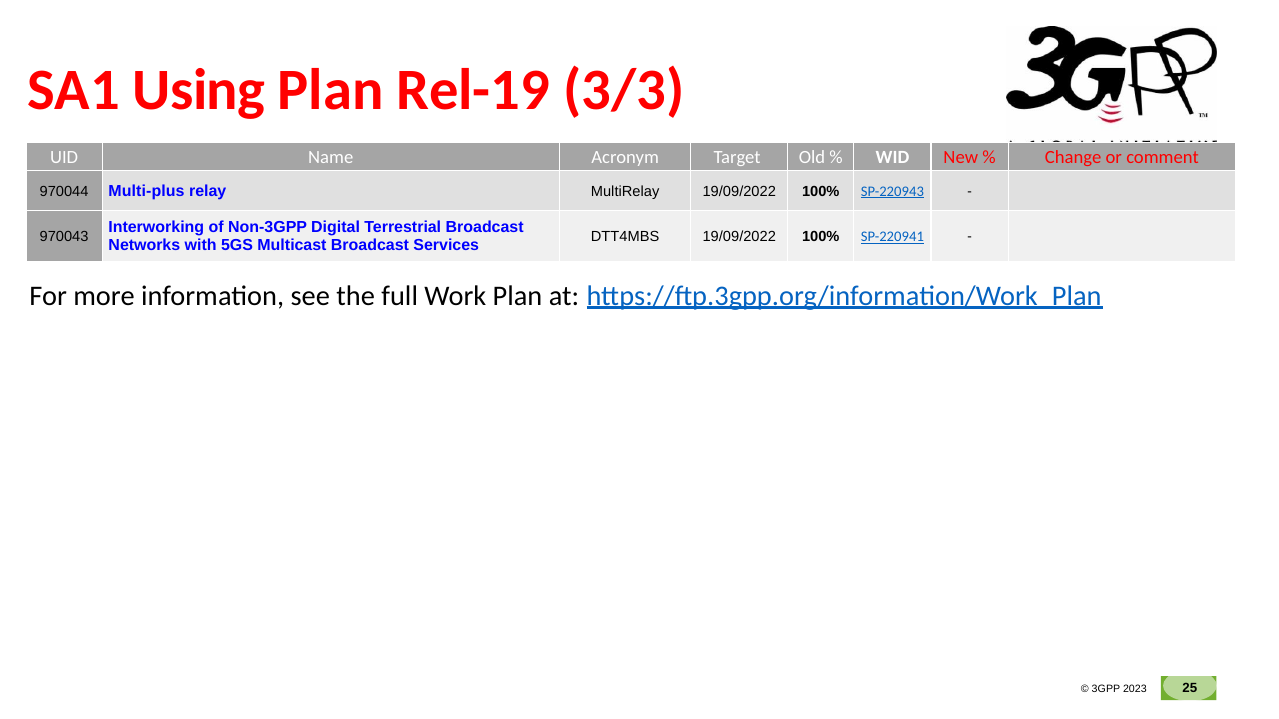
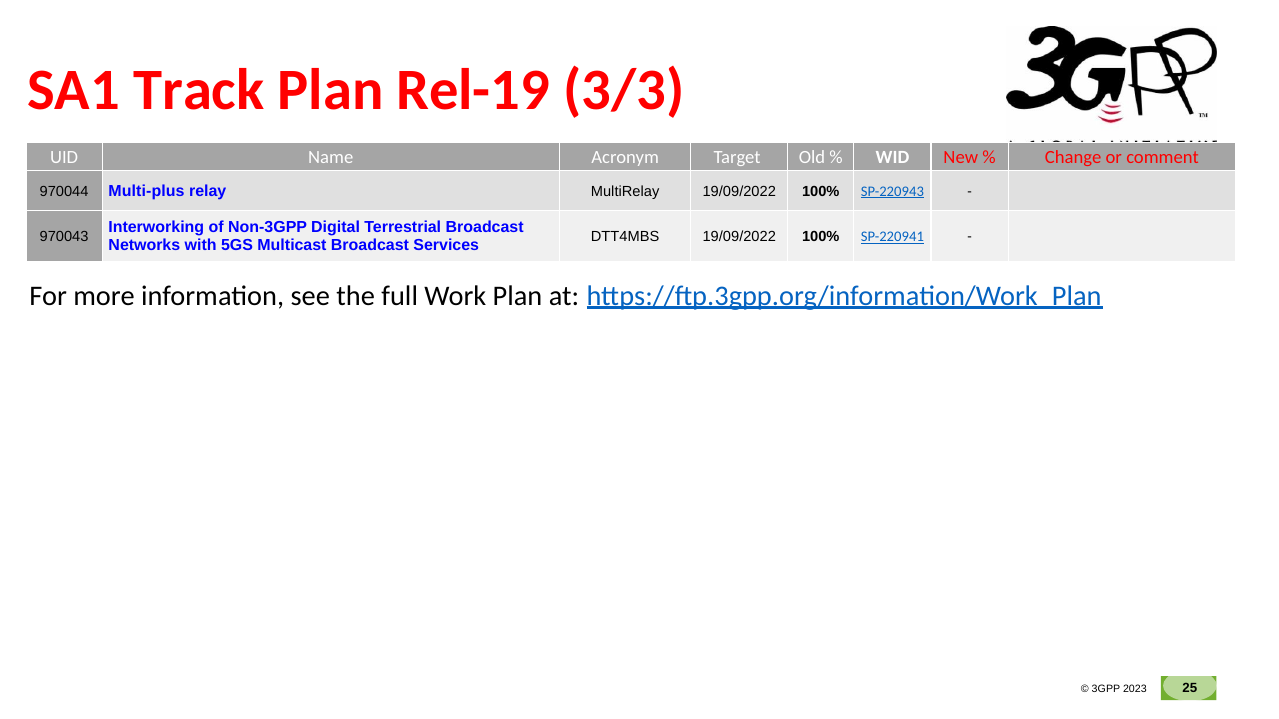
Using: Using -> Track (199, 90)
